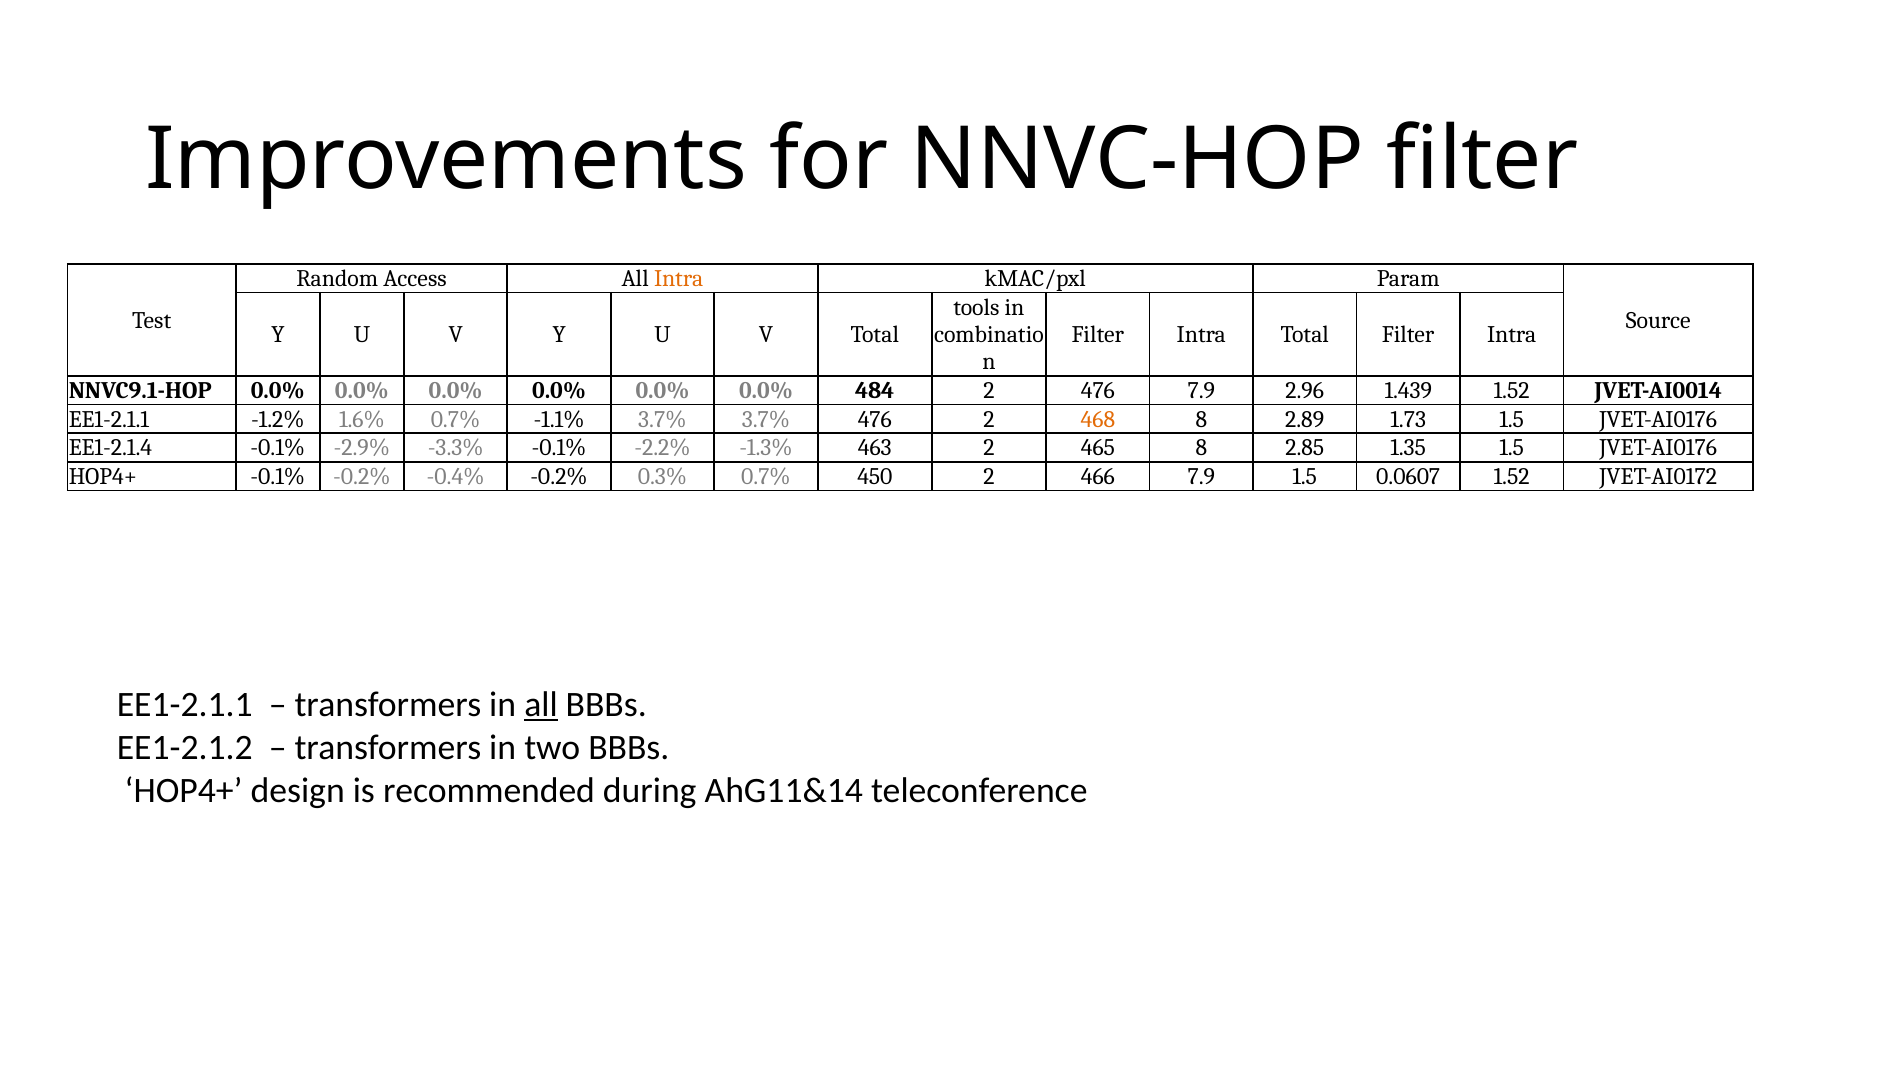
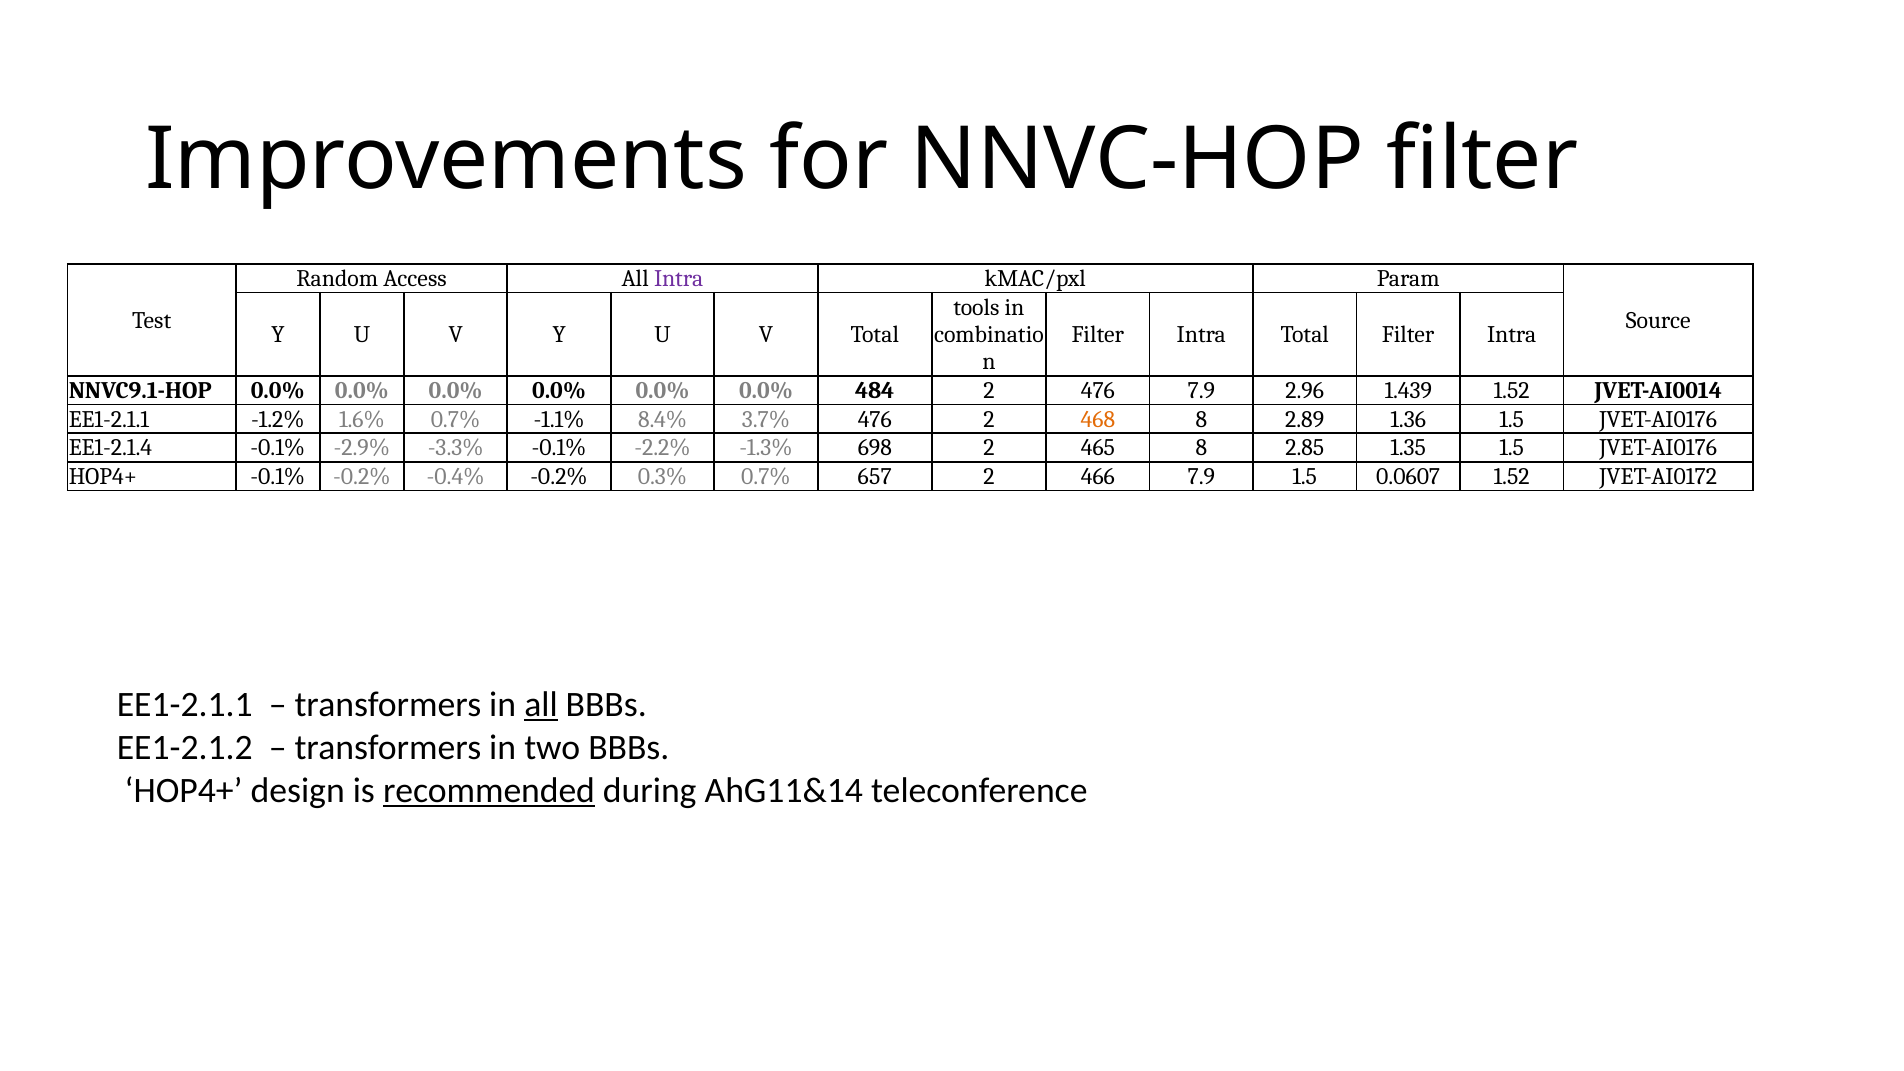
Intra colour: orange -> purple (679, 279)
-1.1% 3.7%: 3.7% -> 8.4% (663, 419)
1.73: 1.73 -> 1.36 (1408, 419)
463: 463 -> 698 (875, 448)
450: 450 -> 657 (875, 477)
recommended underline: none -> present (489, 790)
